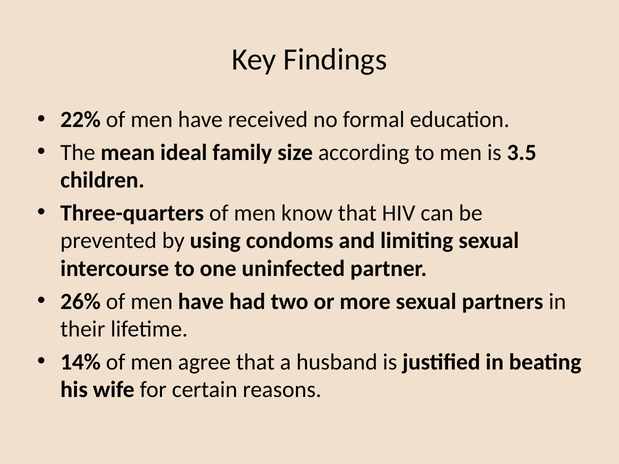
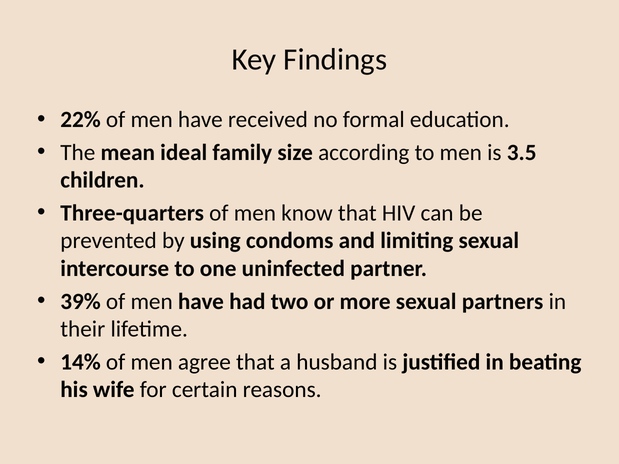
26%: 26% -> 39% (81, 302)
